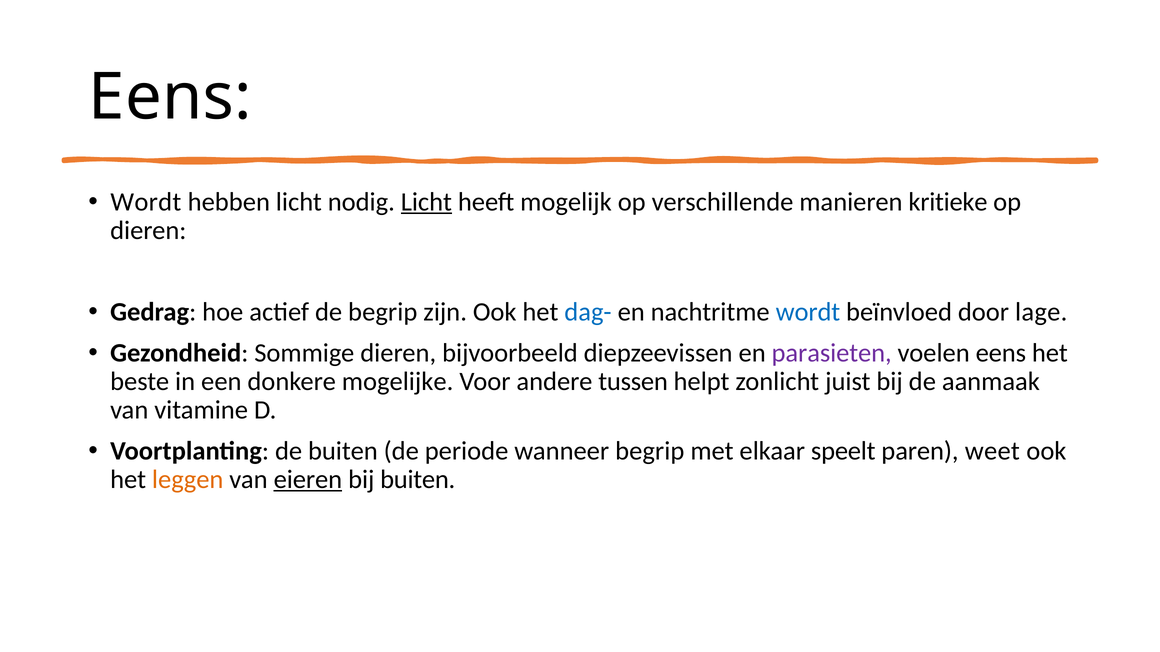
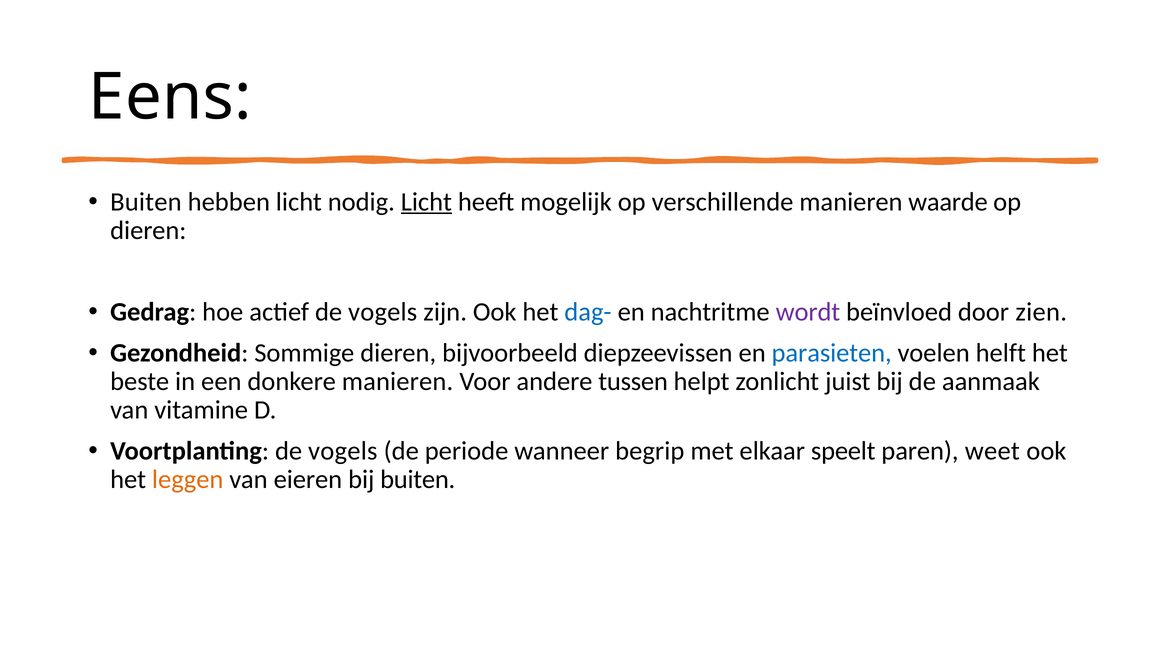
Wordt: Wordt -> Buiten (146, 202)
kritieke: kritieke -> waarde (948, 202)
actief de begrip: begrip -> vogels (383, 312)
wordt colour: blue -> purple (808, 312)
lage: lage -> zien (1041, 312)
parasieten colour: purple -> blue (832, 353)
voelen eens: eens -> helft (1001, 353)
donkere mogelijke: mogelijke -> manieren (398, 382)
Voortplanting de buiten: buiten -> vogels (343, 451)
eieren underline: present -> none (308, 480)
